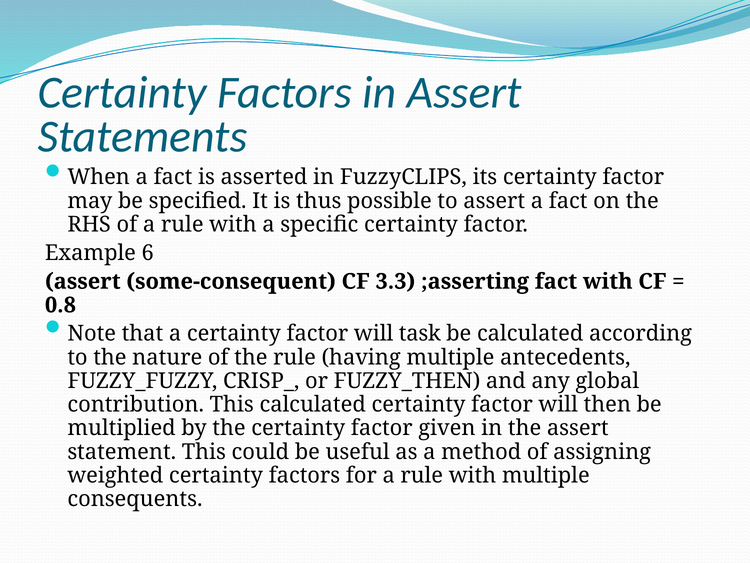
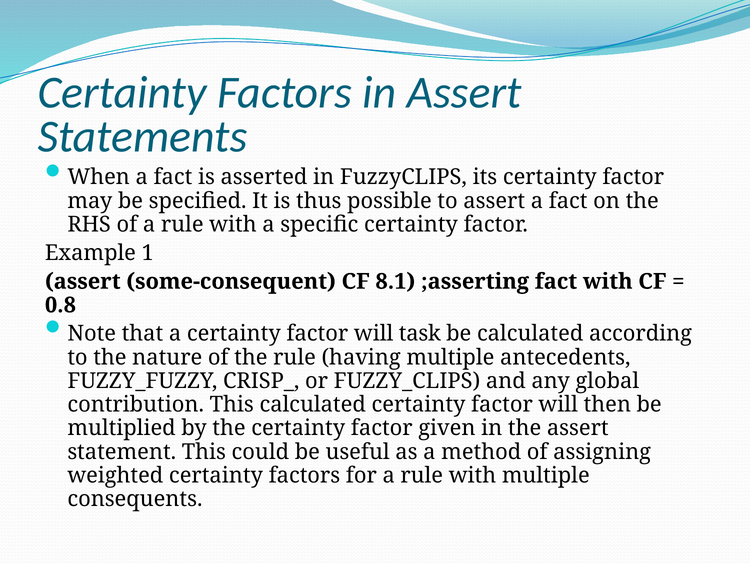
6: 6 -> 1 (148, 253)
3.3: 3.3 -> 8.1 (395, 281)
FUZZY_THEN: FUZZY_THEN -> FUZZY_CLIPS (407, 381)
